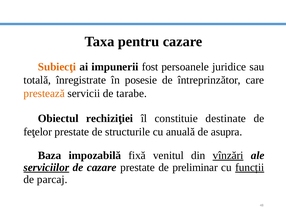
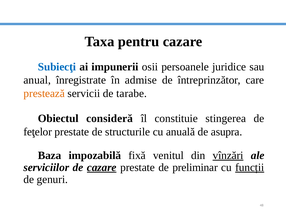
Subiecţi colour: orange -> blue (57, 67)
fost: fost -> osii (150, 67)
totală: totală -> anual (37, 80)
posesie: posesie -> admise (141, 80)
rechiziţiei: rechiziţiei -> consideră (110, 118)
destinate: destinate -> stingerea (226, 118)
serviciilor underline: present -> none (46, 167)
cazare underline: none -> present (102, 167)
parcaj: parcaj -> genuri (52, 179)
